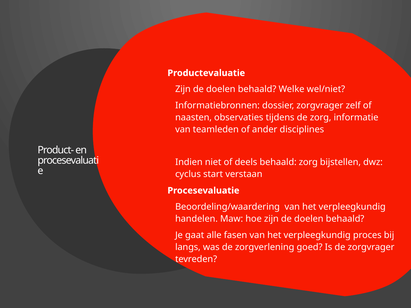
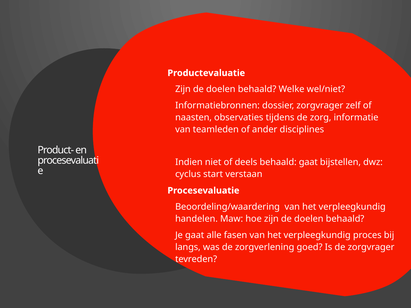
behaald zorg: zorg -> gaat (308, 162)
